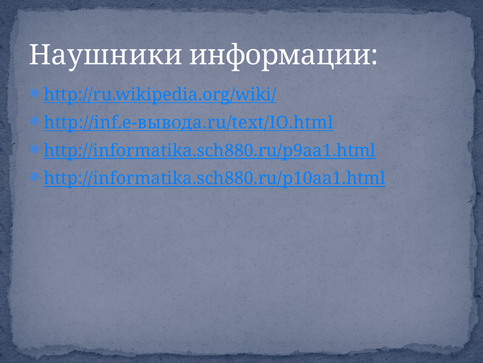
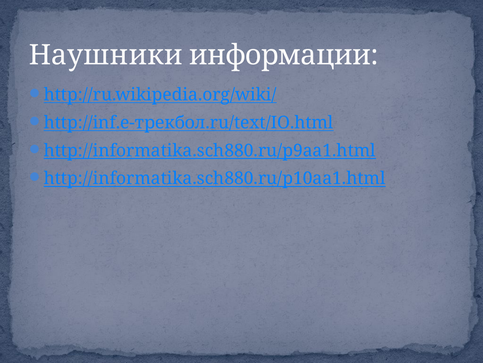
http://inf.e-вывода.ru/text/IO.html: http://inf.e-вывода.ru/text/IO.html -> http://inf.e-трекбол.ru/text/IO.html (189, 122)
